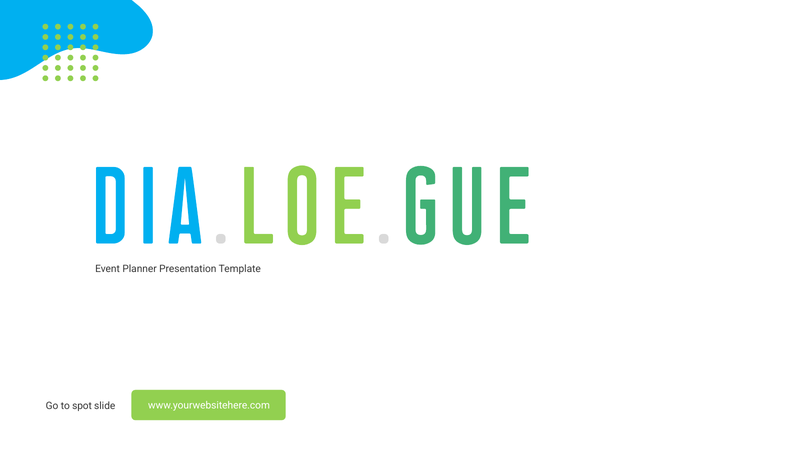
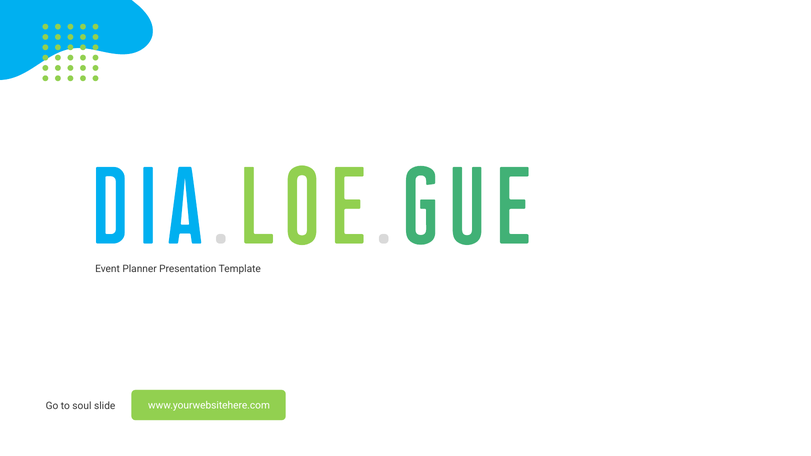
spot: spot -> soul (82, 406)
